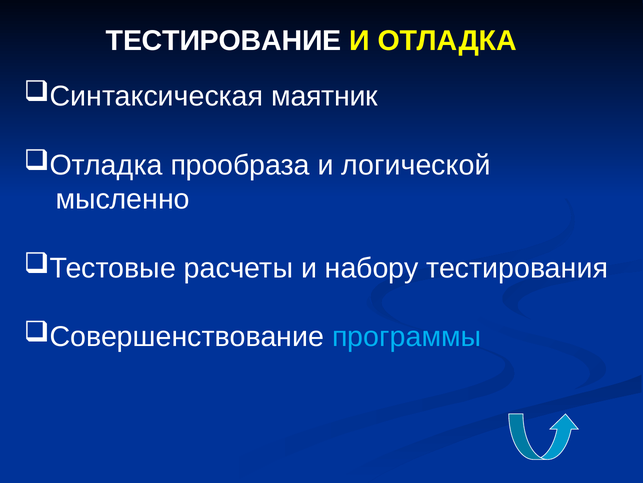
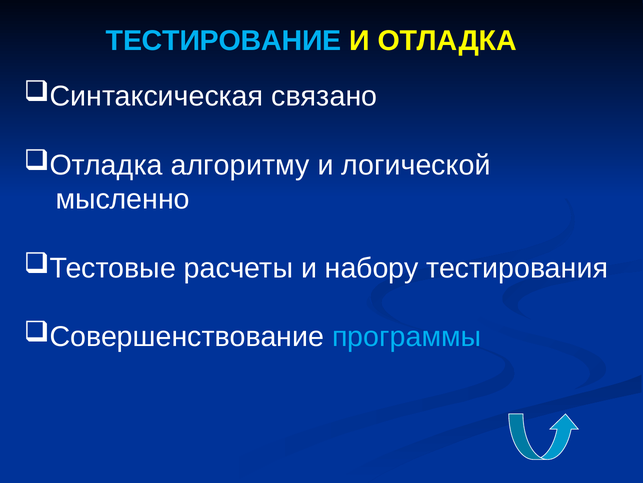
ТЕСТИРОВАНИЕ colour: white -> light blue (224, 41)
маятник: маятник -> связано (324, 96)
прообраза: прообраза -> алгоритму (240, 165)
